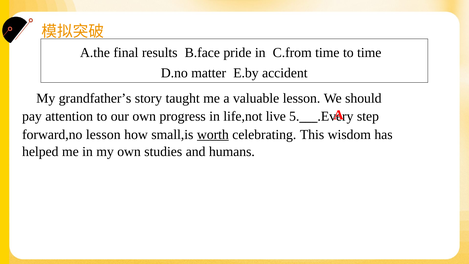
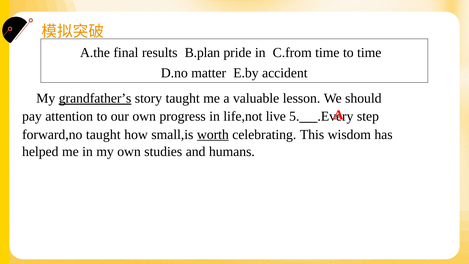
B.face: B.face -> B.plan (202, 52)
grandfather’s underline: none -> present (95, 98)
forward,no lesson: lesson -> taught (103, 134)
